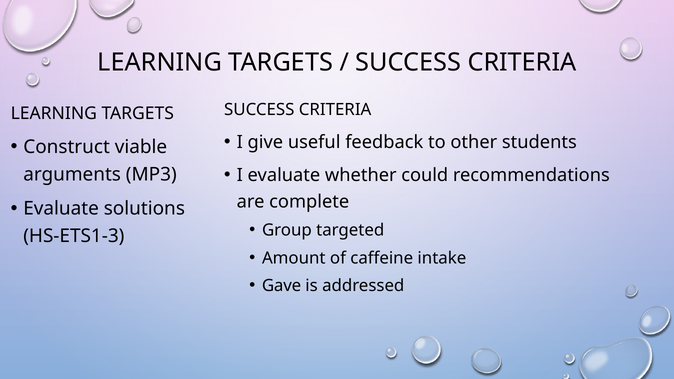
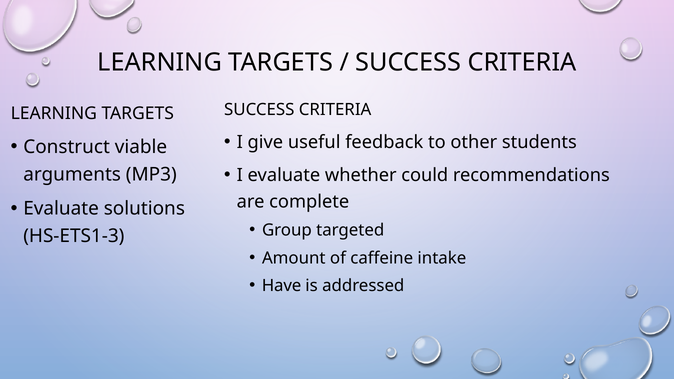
Gave: Gave -> Have (282, 286)
